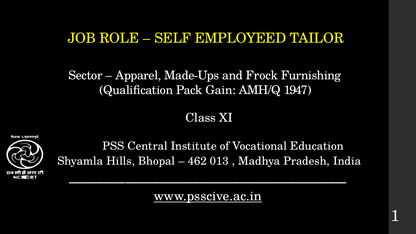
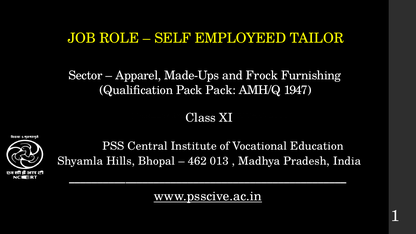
Pack Gain: Gain -> Pack (221, 90)
